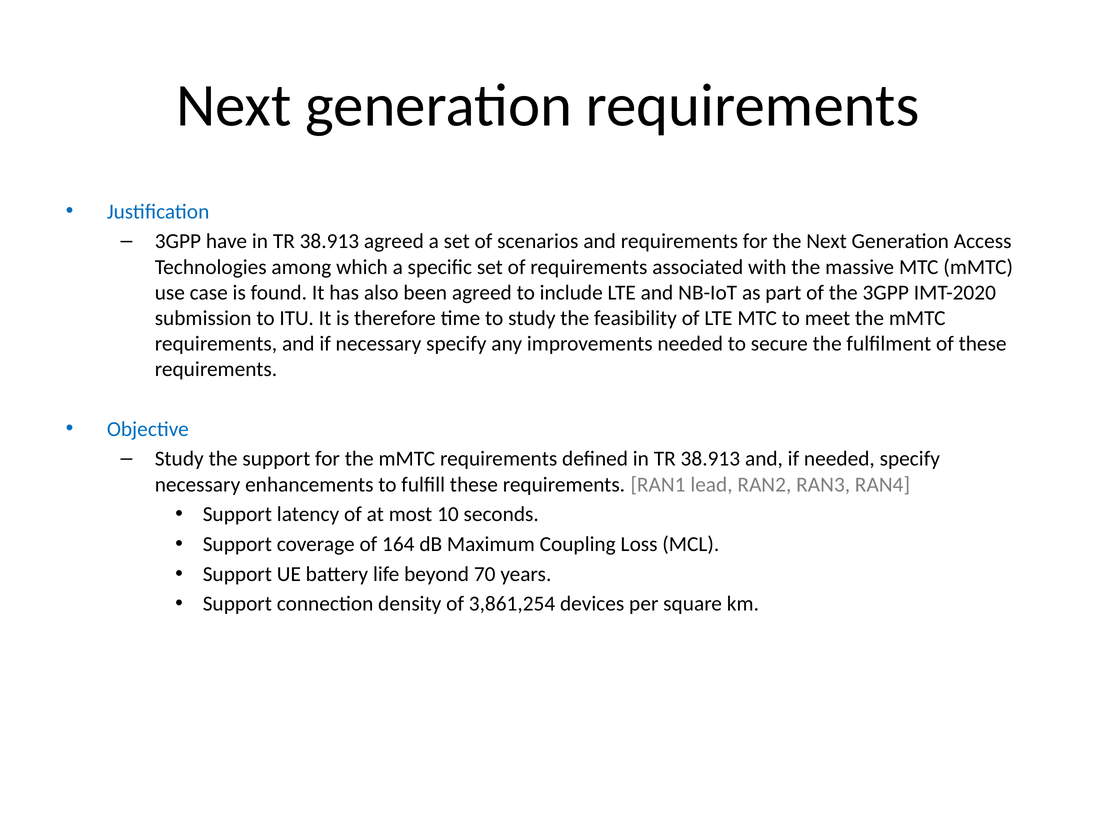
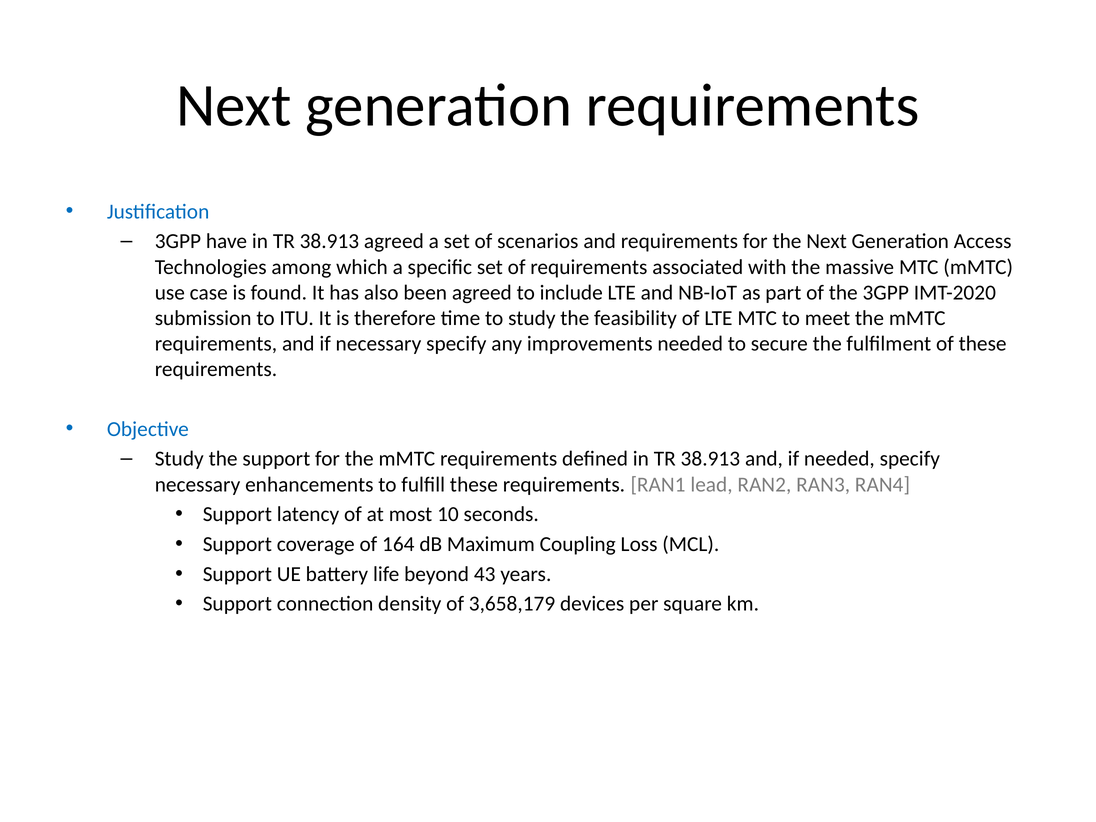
70: 70 -> 43 (485, 574)
3,861,254: 3,861,254 -> 3,658,179 (512, 604)
